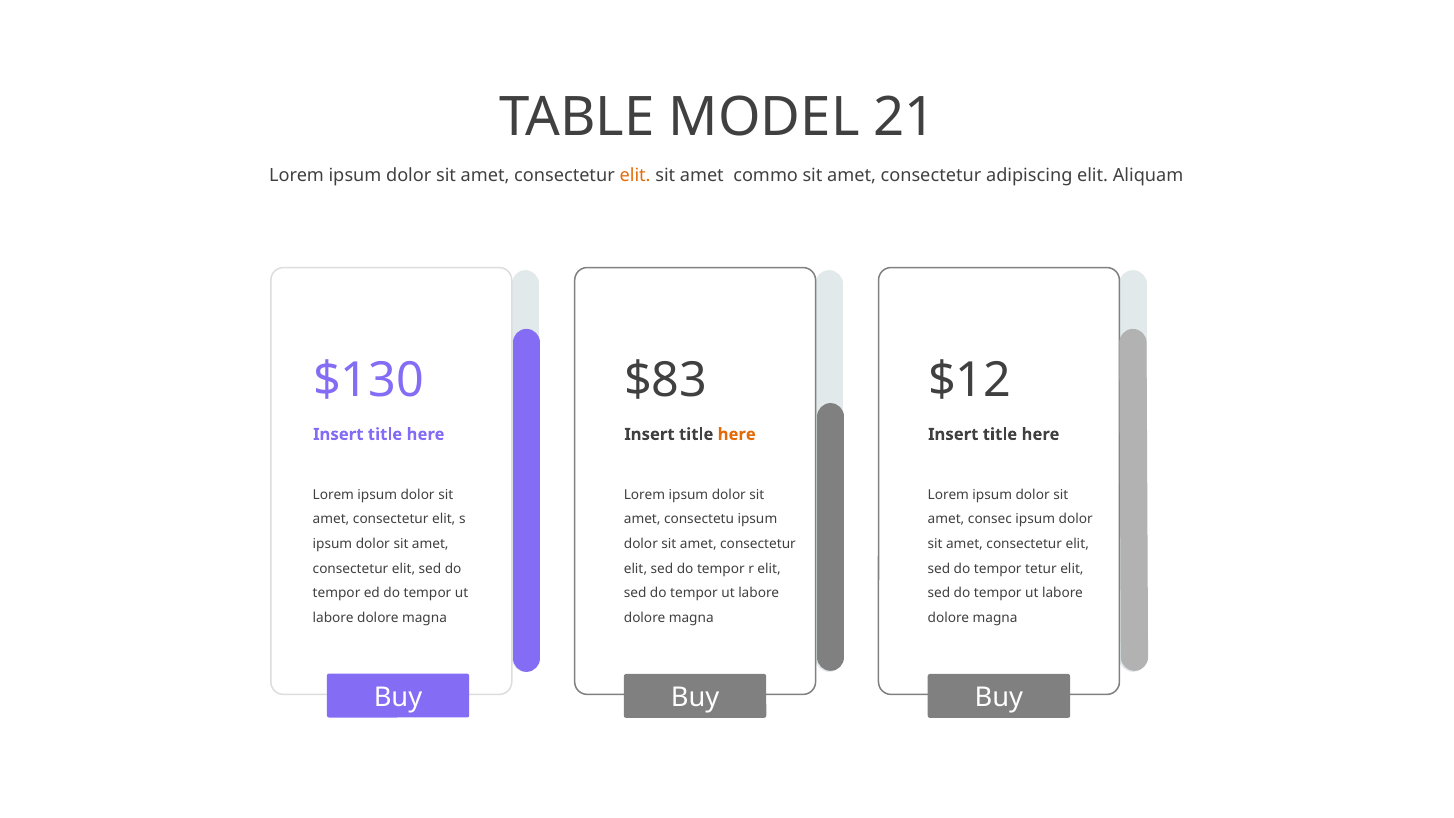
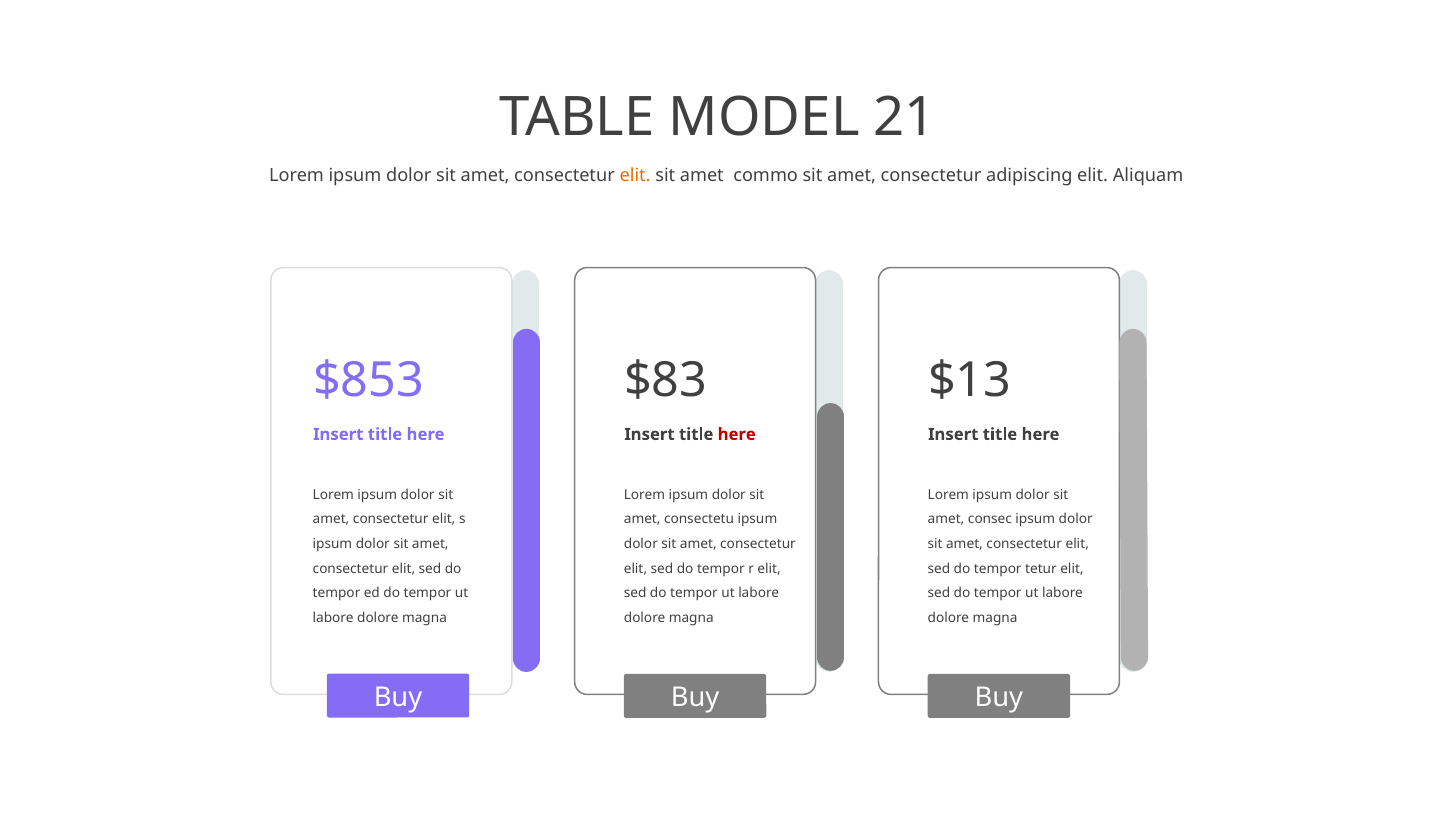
$130: $130 -> $853 (369, 380)
$12: $12 -> $13 (970, 380)
here colour: orange -> red (737, 434)
